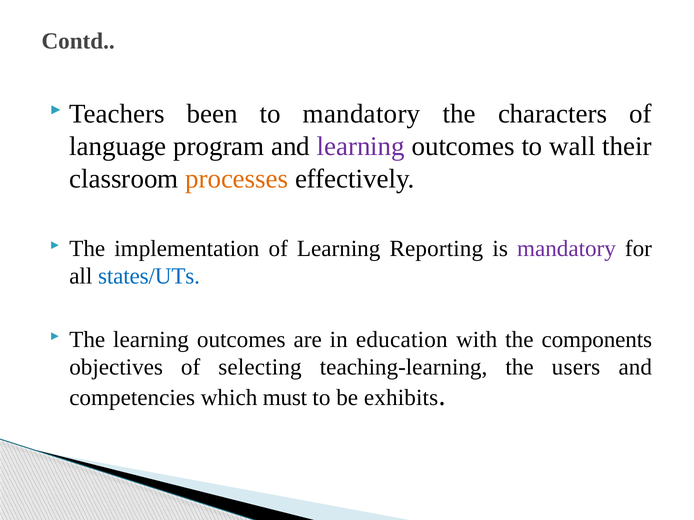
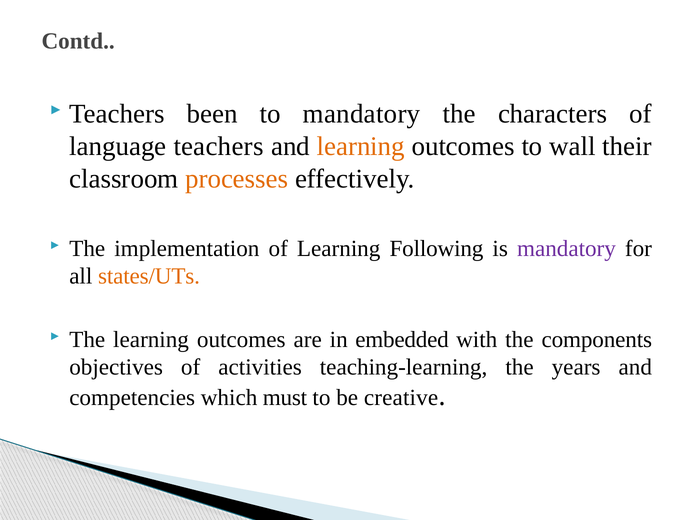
language program: program -> teachers (219, 146)
learning colour: purple -> orange (361, 146)
Reporting: Reporting -> Following (436, 249)
states/UTs colour: blue -> orange (149, 277)
education: education -> embedded (402, 340)
selecting: selecting -> activities (260, 368)
users: users -> years (576, 368)
exhibits: exhibits -> creative (401, 398)
